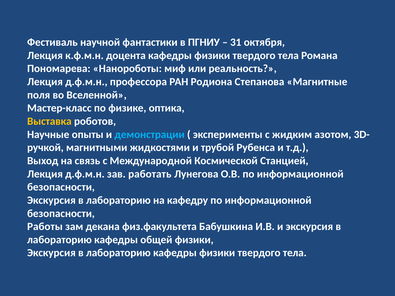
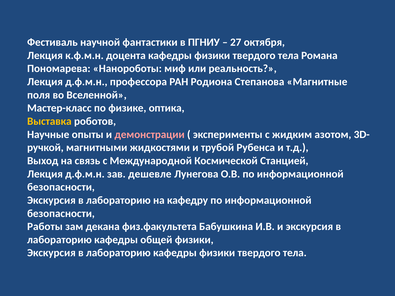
31: 31 -> 27 (236, 42)
демонстрации colour: light blue -> pink (150, 135)
работать: работать -> дешевле (150, 174)
